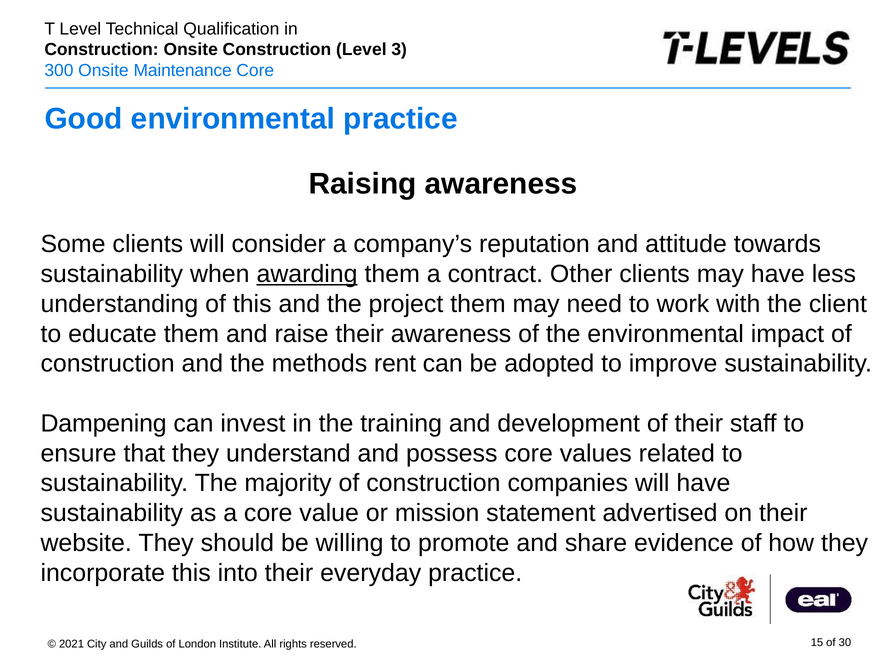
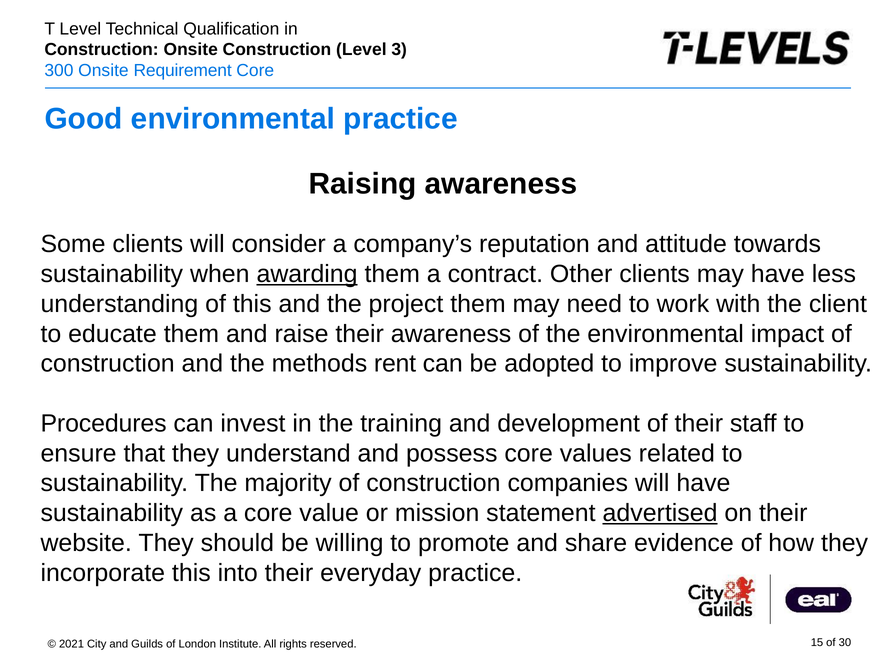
Maintenance: Maintenance -> Requirement (183, 71)
Dampening: Dampening -> Procedures (104, 423)
advertised underline: none -> present (660, 513)
